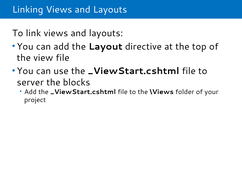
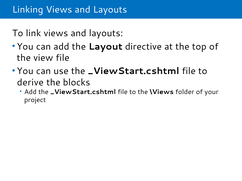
server: server -> derive (30, 83)
